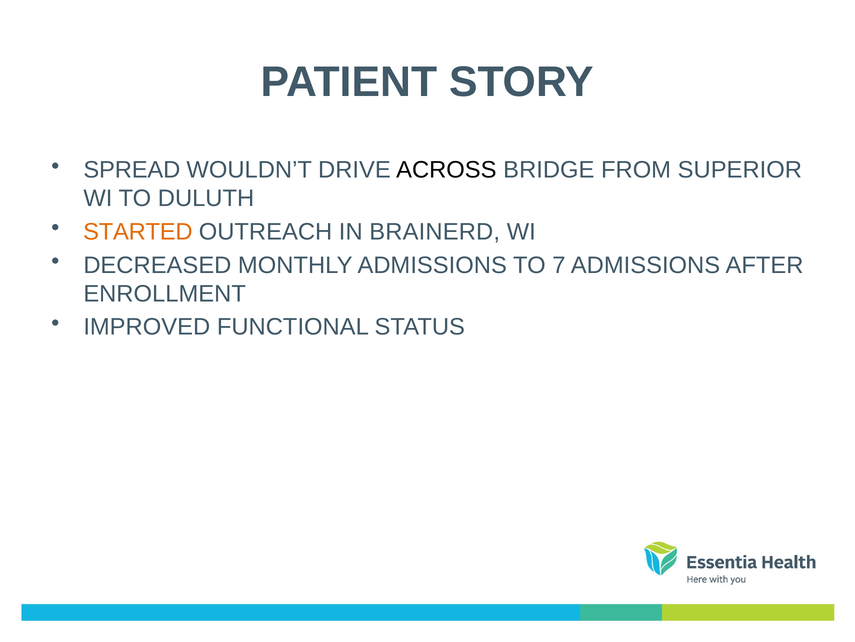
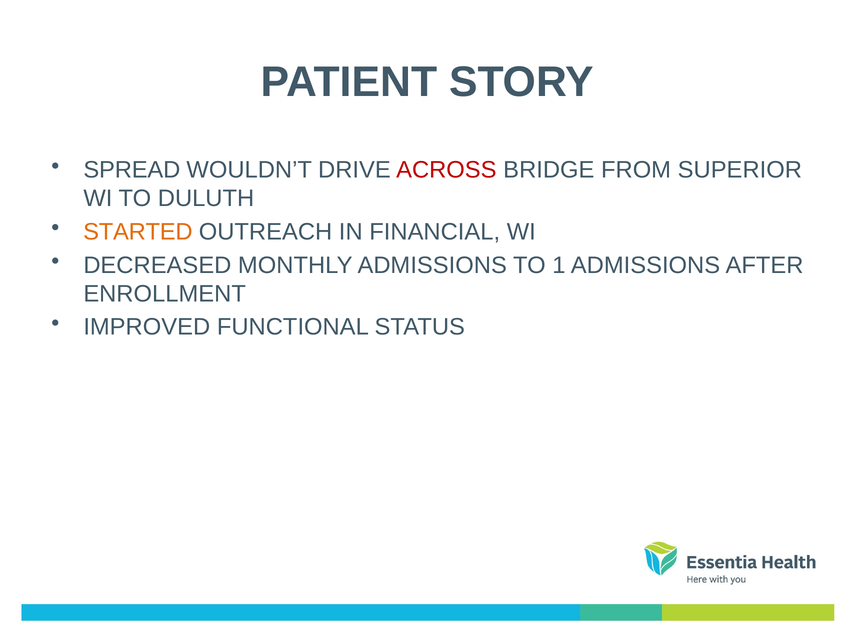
ACROSS colour: black -> red (446, 170)
BRAINERD: BRAINERD -> FINANCIAL (435, 232)
7: 7 -> 1 (559, 265)
